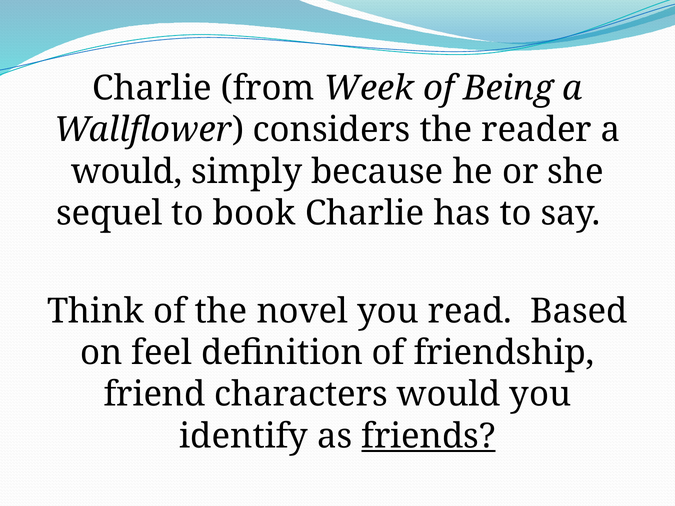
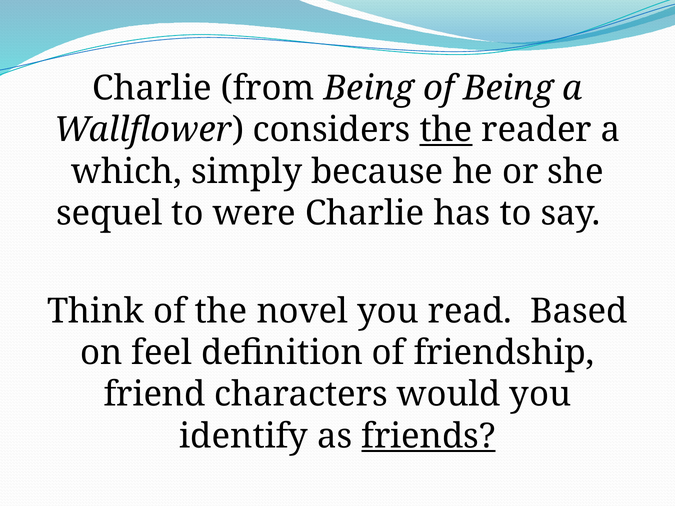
from Week: Week -> Being (369, 88)
the underline: none -> present (446, 130)
would: would -> which (127, 172)
book: book -> were (254, 213)
